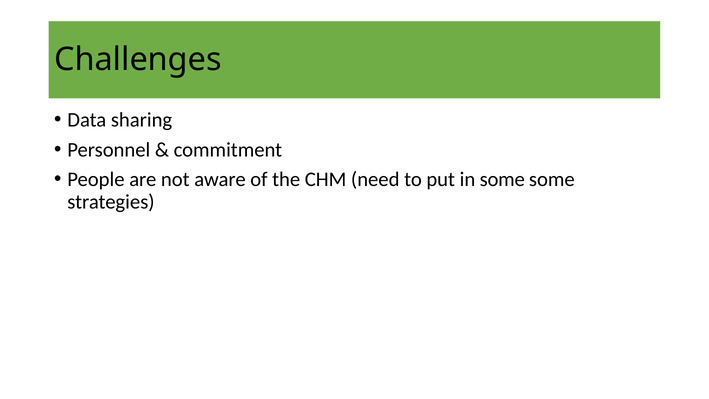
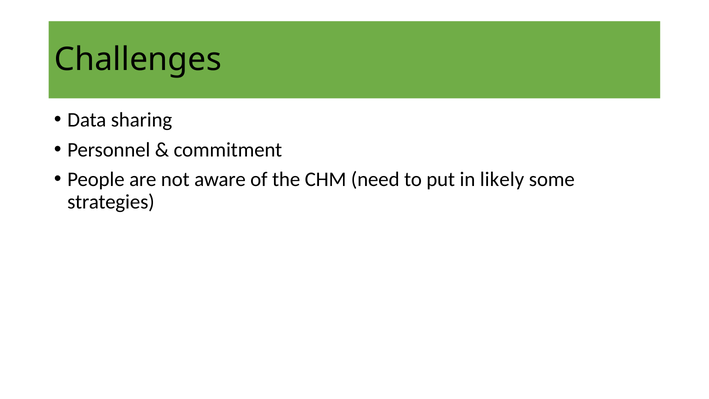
in some: some -> likely (502, 179)
